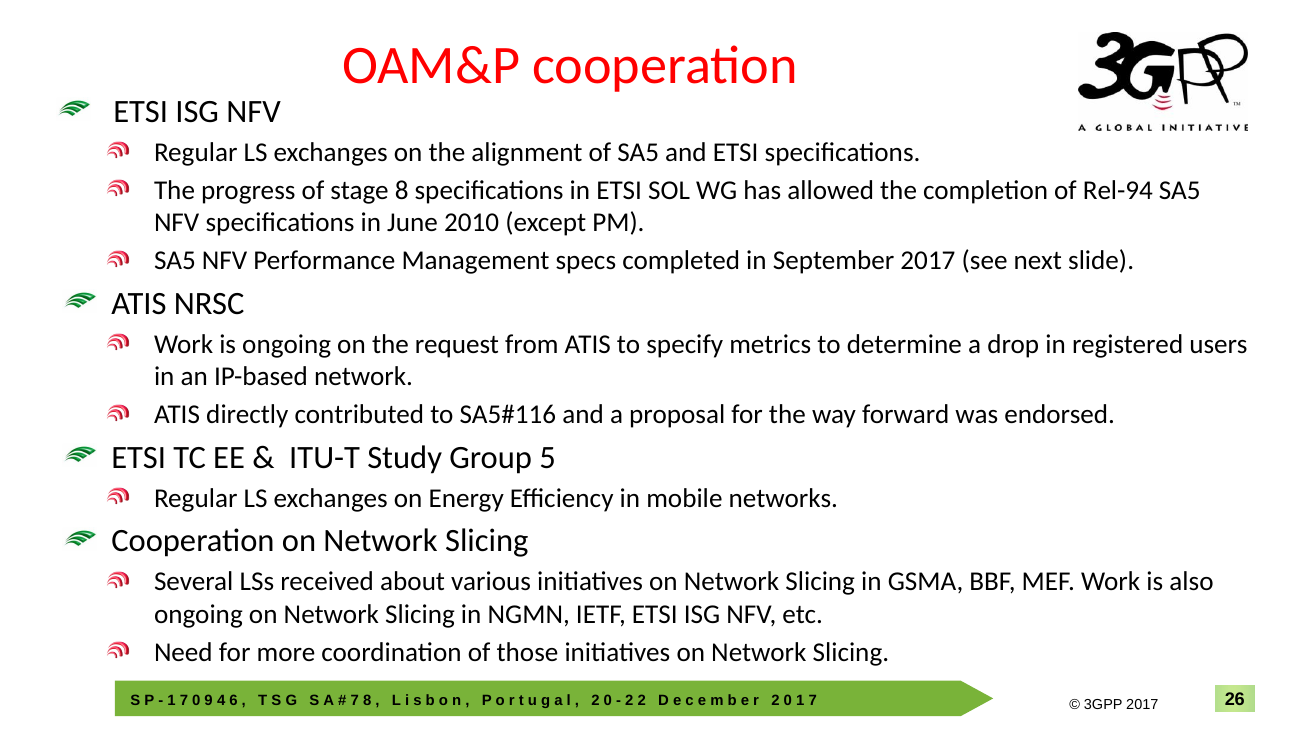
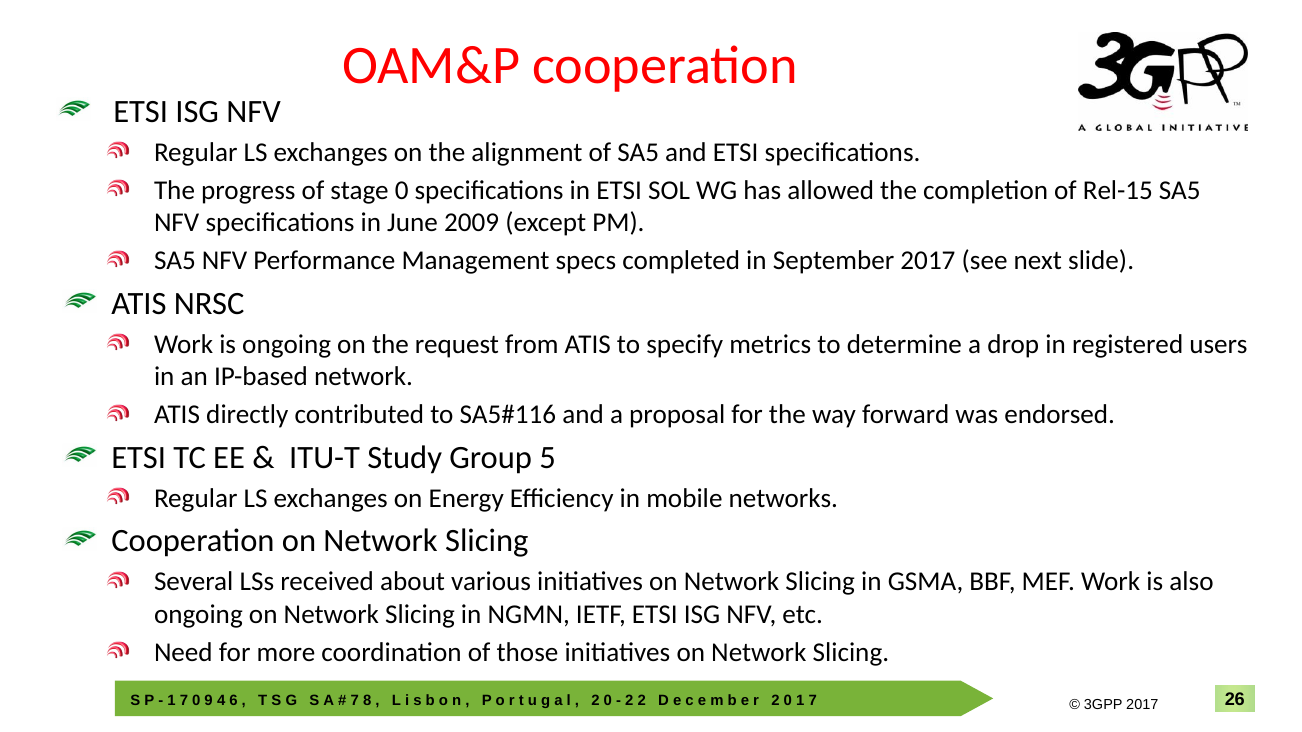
stage 8: 8 -> 0 (402, 190)
Rel-94: Rel-94 -> Rel-15 (1118, 190)
2010: 2010 -> 2009 (472, 223)
